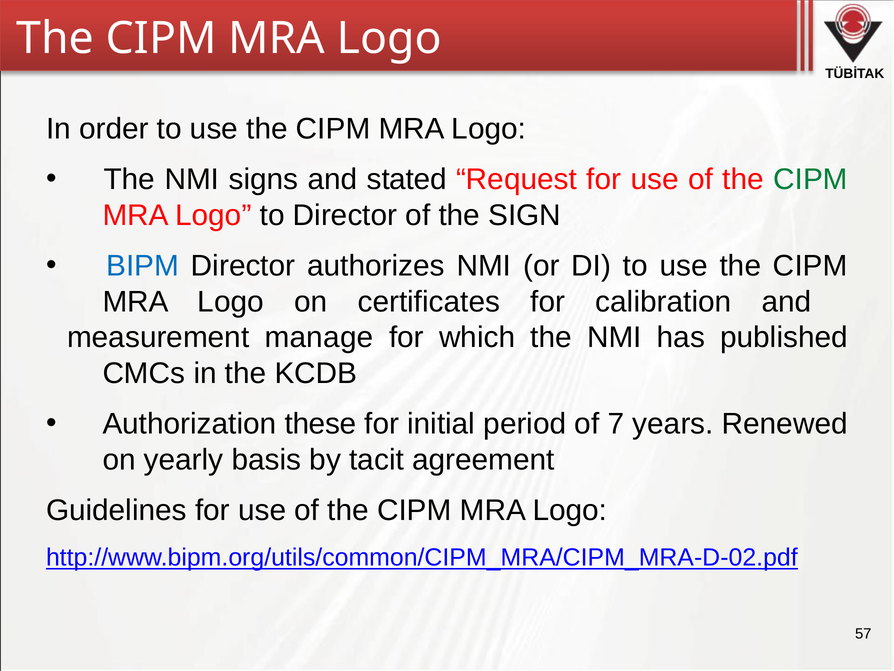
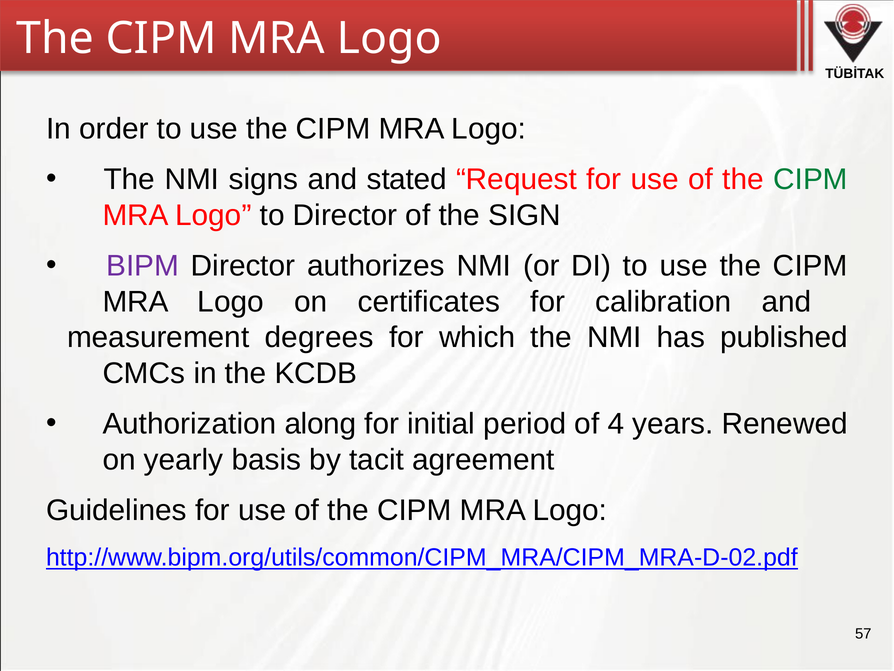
BIPM colour: blue -> purple (143, 266)
manage: manage -> degrees (319, 337)
these: these -> along (320, 424)
7: 7 -> 4 (616, 424)
